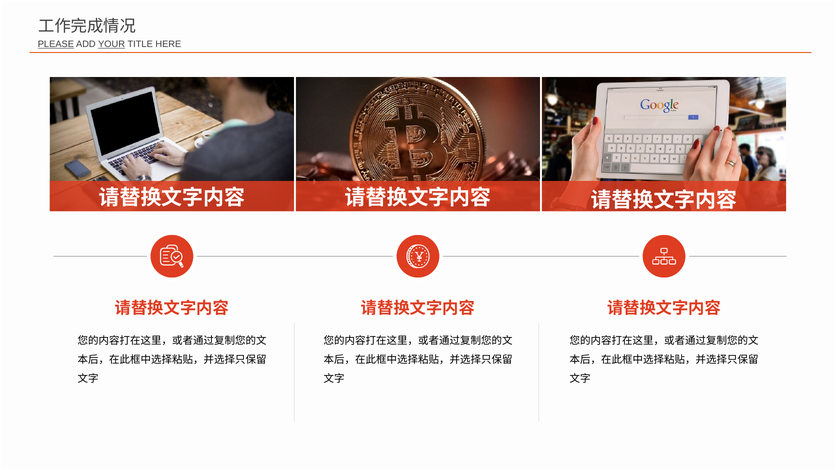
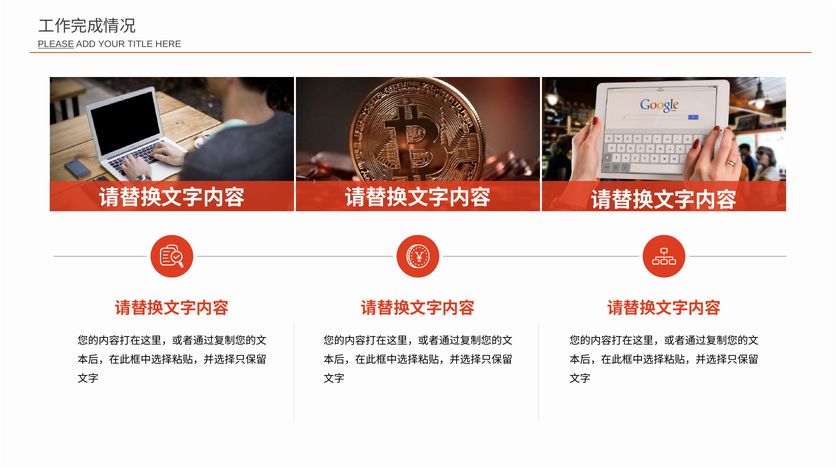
YOUR underline: present -> none (112, 44)
